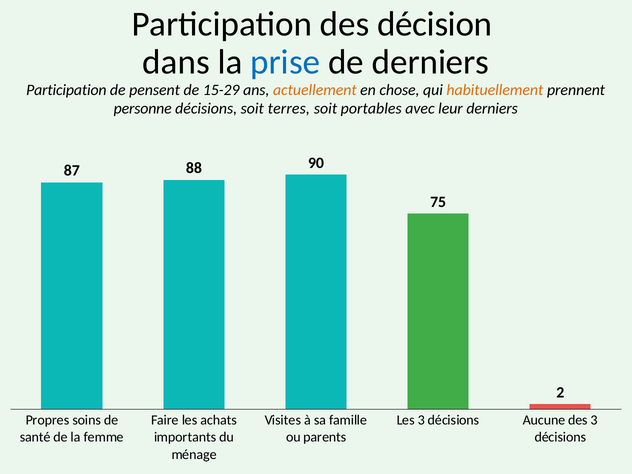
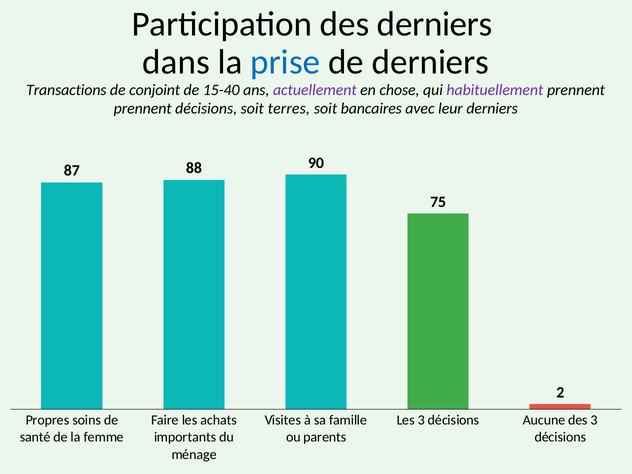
des décision: décision -> derniers (435, 24)
Participation: Participation -> Transactions (66, 90)
pensent: pensent -> conjoint (155, 90)
15-29: 15-29 -> 15-40 (221, 90)
actuellement colour: orange -> purple (315, 90)
habituellement colour: orange -> purple (495, 90)
personne: personne -> prennent (143, 109)
portables: portables -> bancaires (371, 109)
